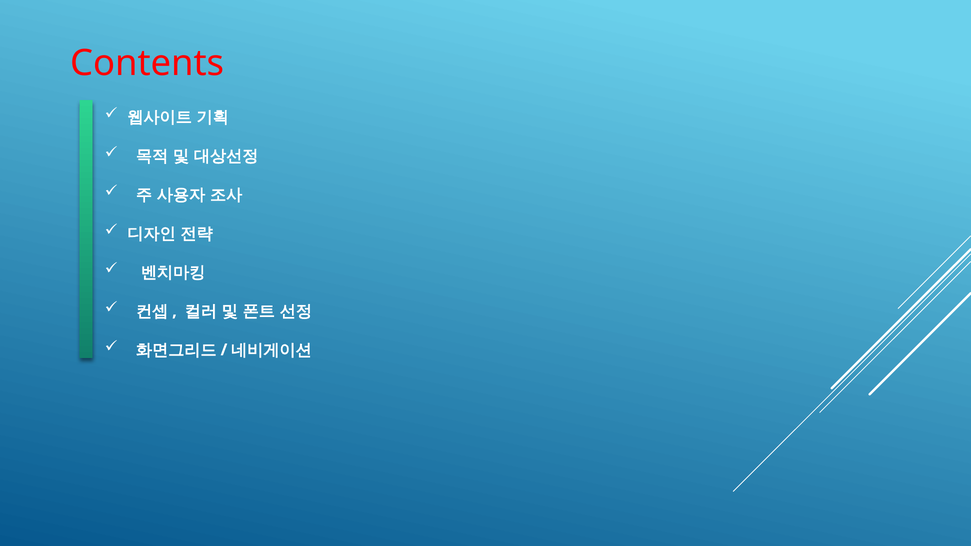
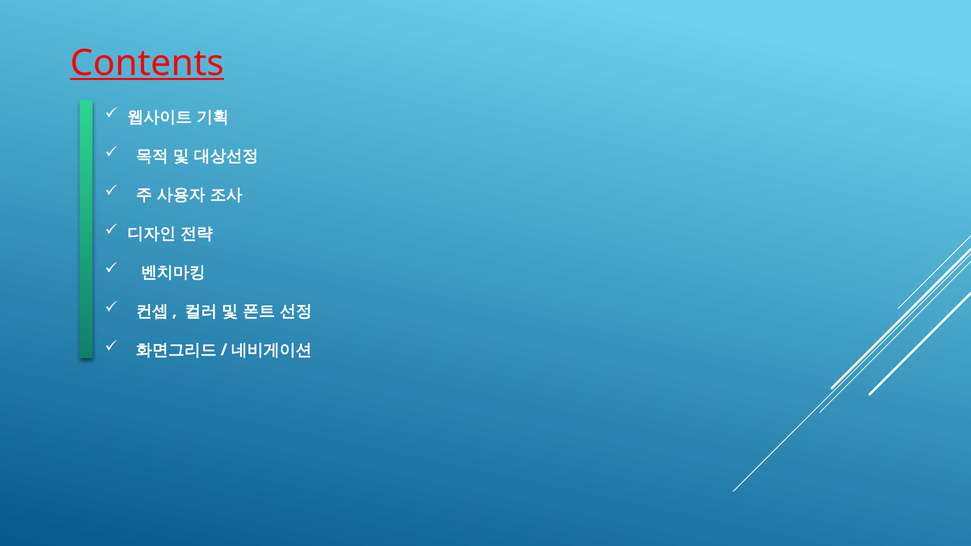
Contents underline: none -> present (147, 63)
